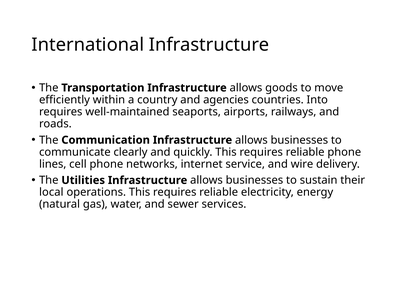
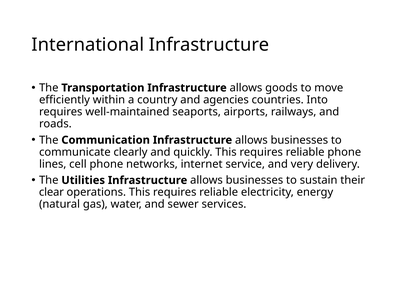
wire: wire -> very (302, 164)
local: local -> clear (51, 193)
